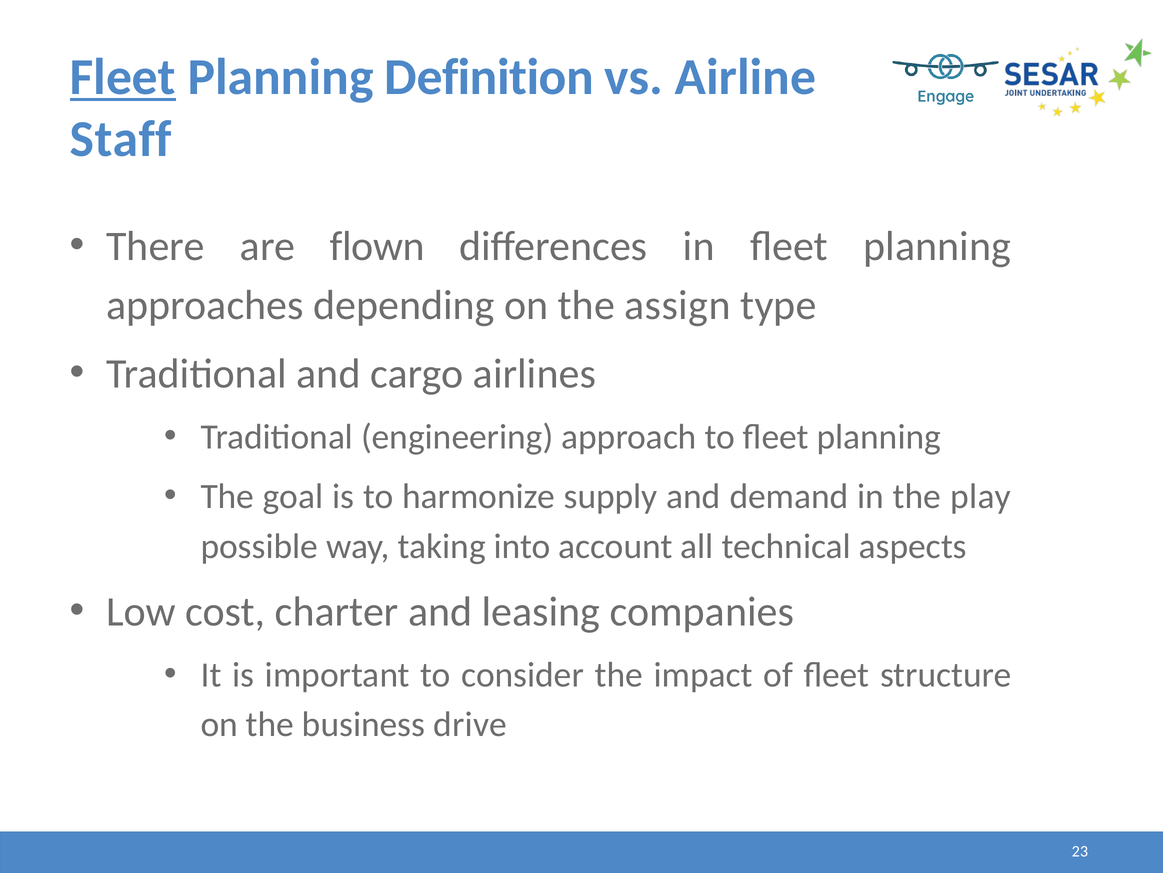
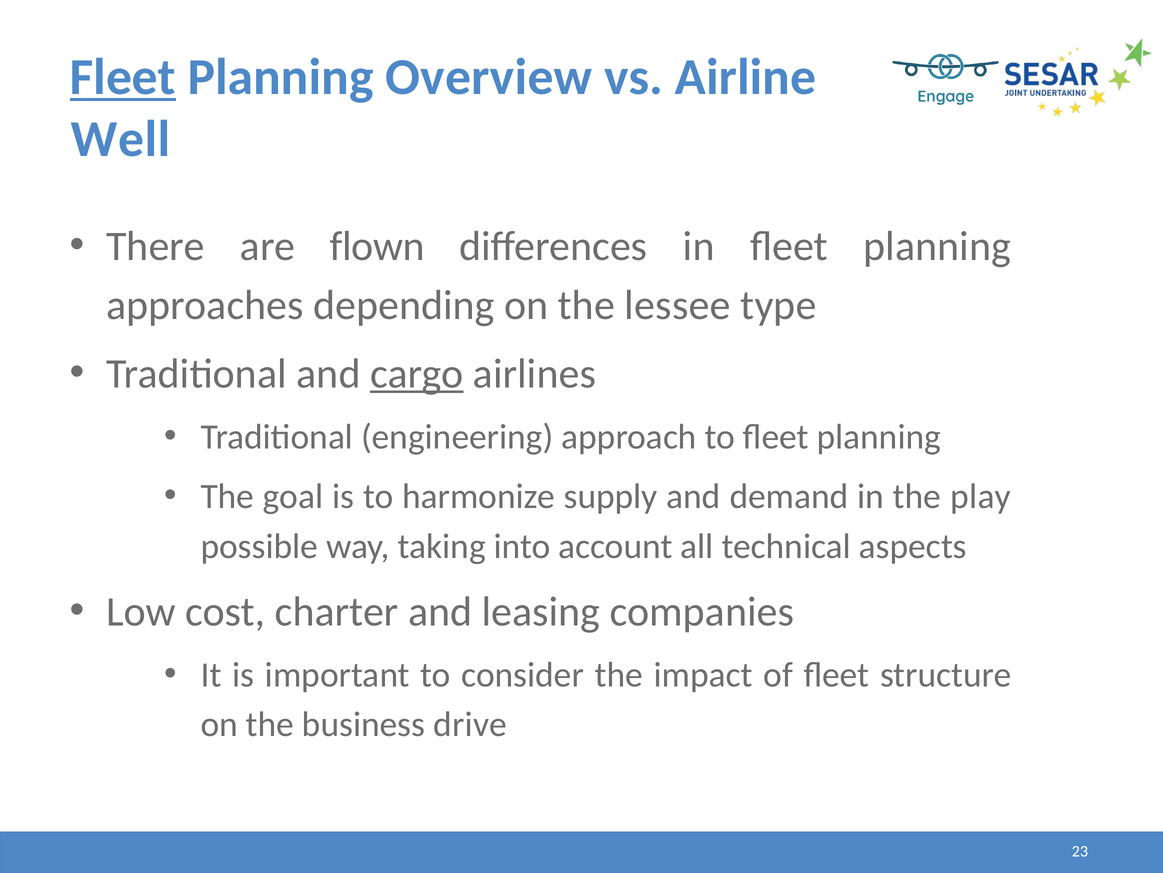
Definition: Definition -> Overview (489, 77)
Staff: Staff -> Well (121, 139)
assign: assign -> lessee (678, 305)
cargo underline: none -> present (417, 374)
